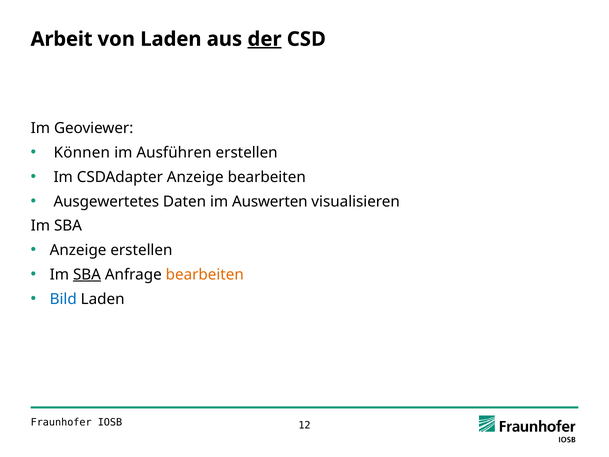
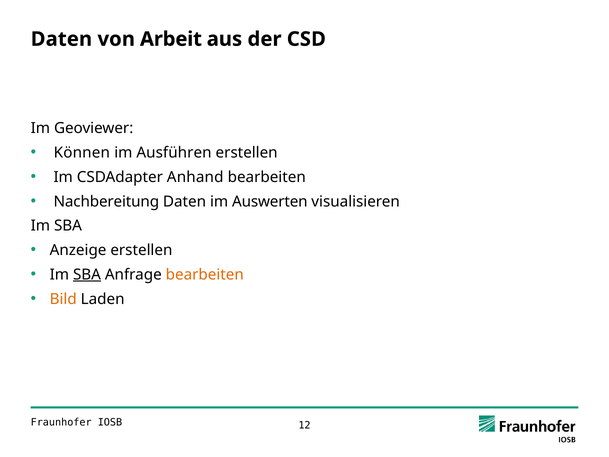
Arbeit: Arbeit -> Daten (61, 39)
von Laden: Laden -> Arbeit (171, 39)
der underline: present -> none (265, 39)
CSDAdapter Anzeige: Anzeige -> Anhand (195, 177)
Ausgewertetes: Ausgewertetes -> Nachbereitung (106, 201)
Bild colour: blue -> orange (63, 299)
